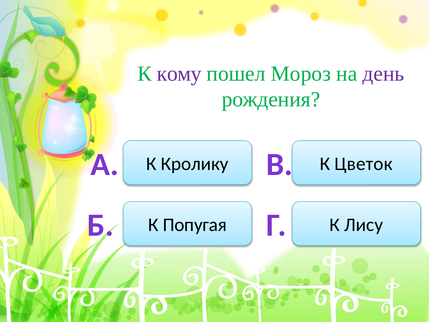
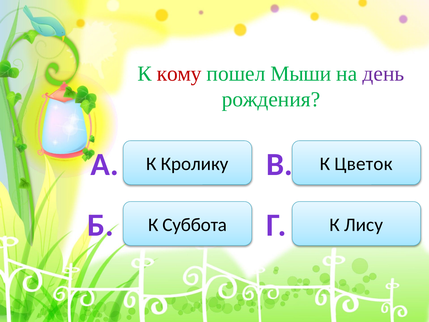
кому colour: purple -> red (179, 74)
Мороз: Мороз -> Мыши (301, 74)
Попугая: Попугая -> Суббота (195, 225)
